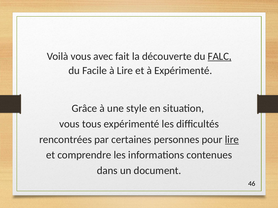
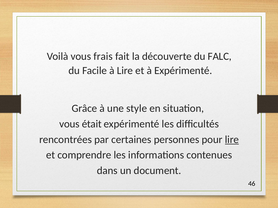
avec: avec -> frais (103, 56)
FALC underline: present -> none (220, 56)
tous: tous -> était (92, 124)
